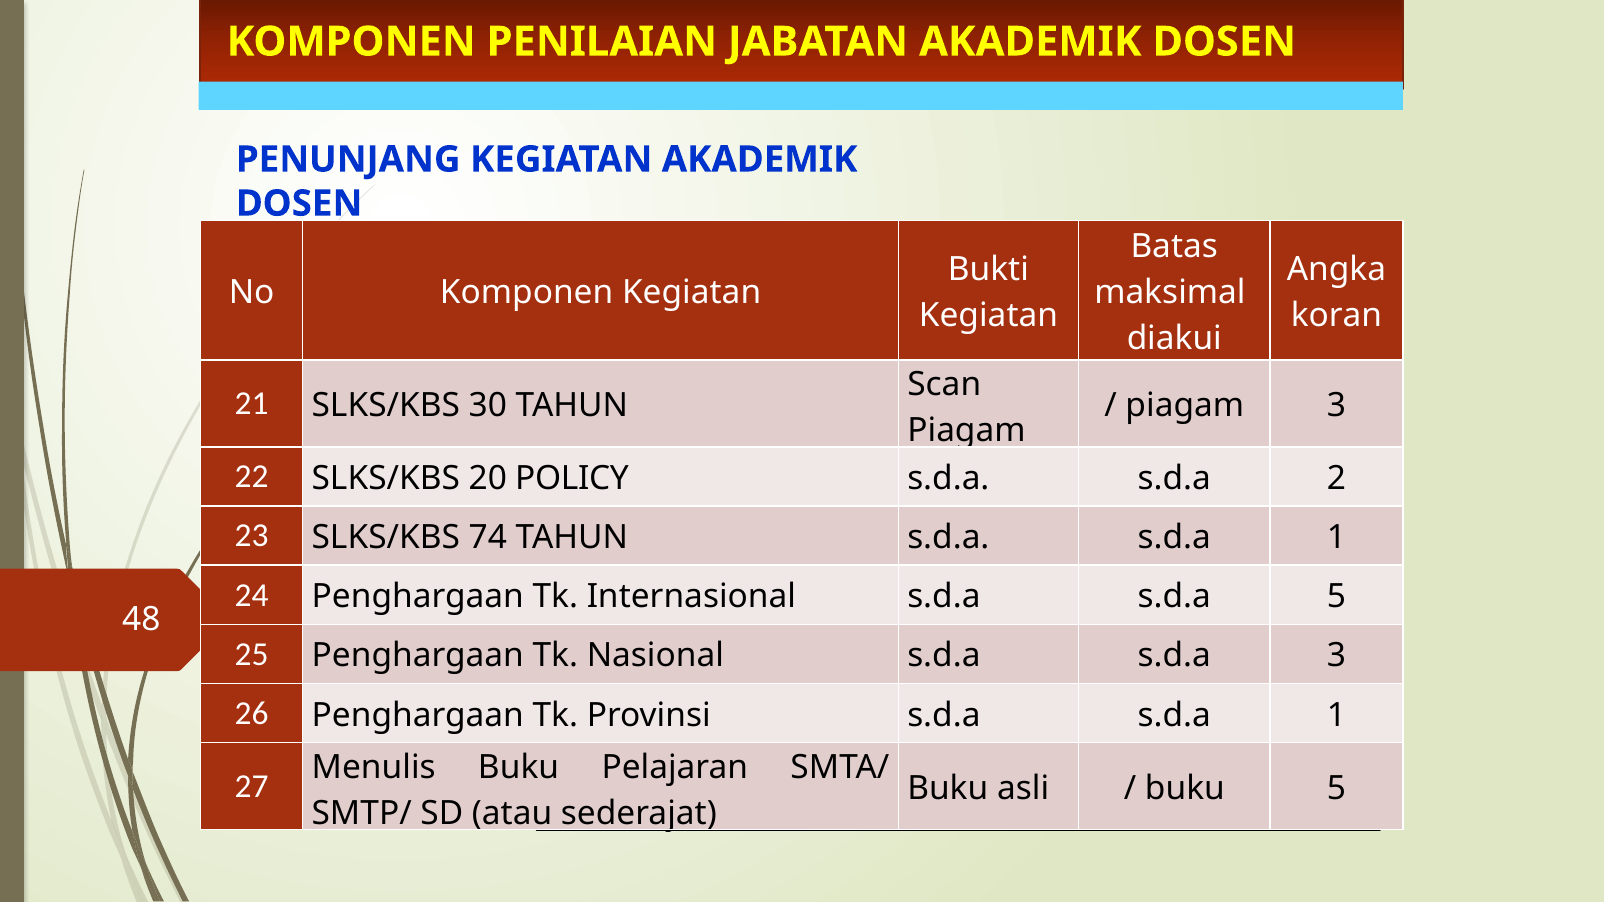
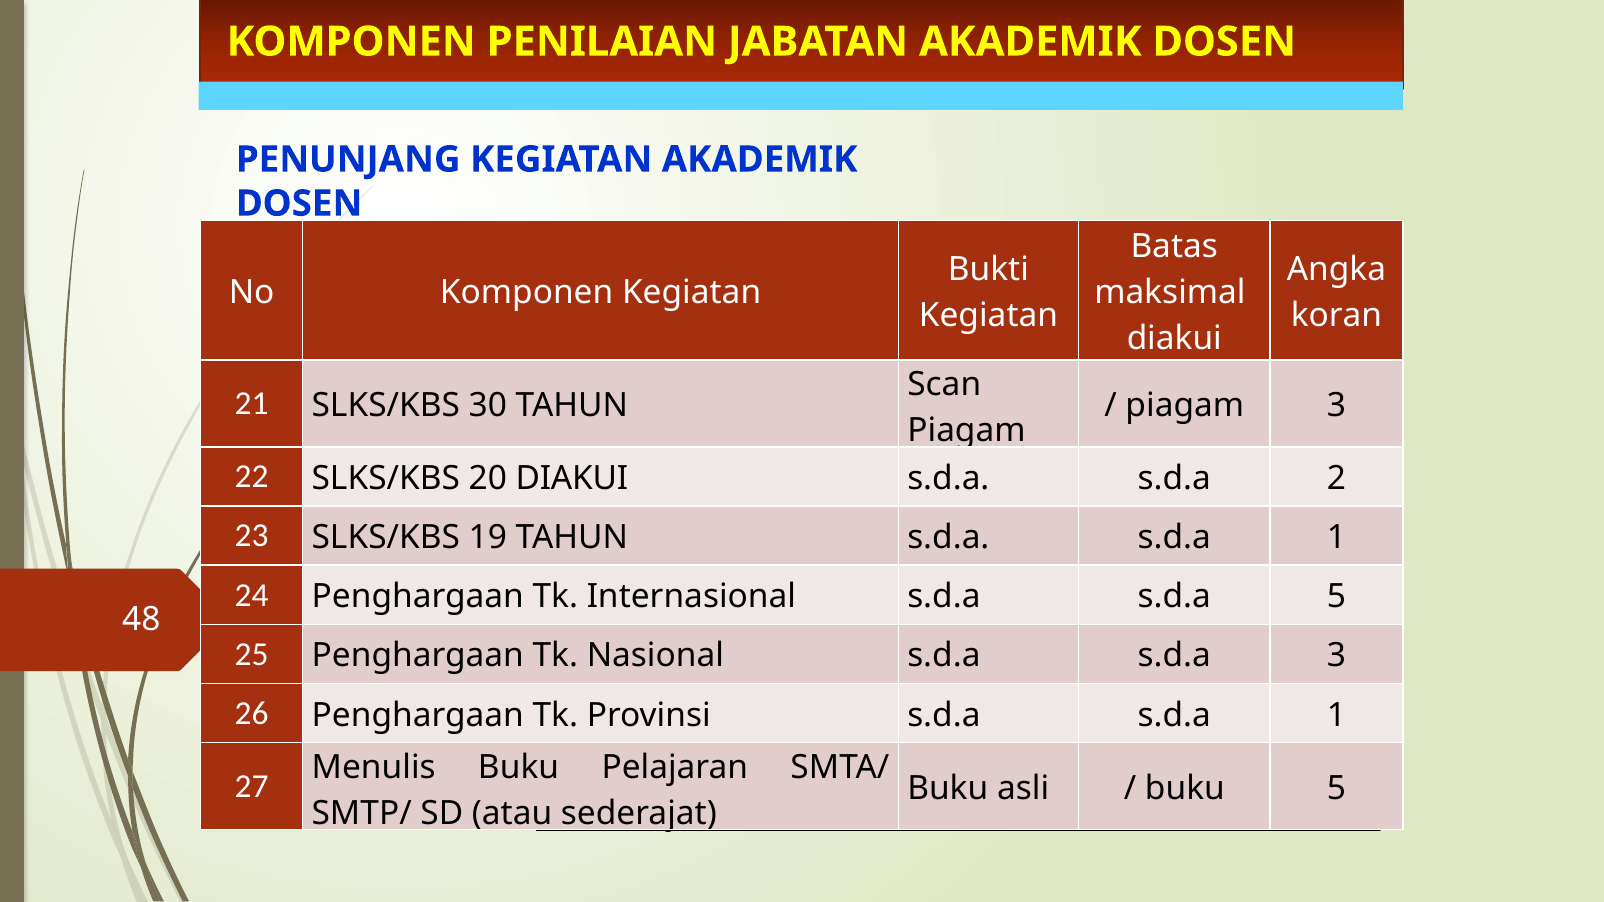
20 POLICY: POLICY -> DIAKUI (572, 479)
74: 74 -> 19 (488, 538)
